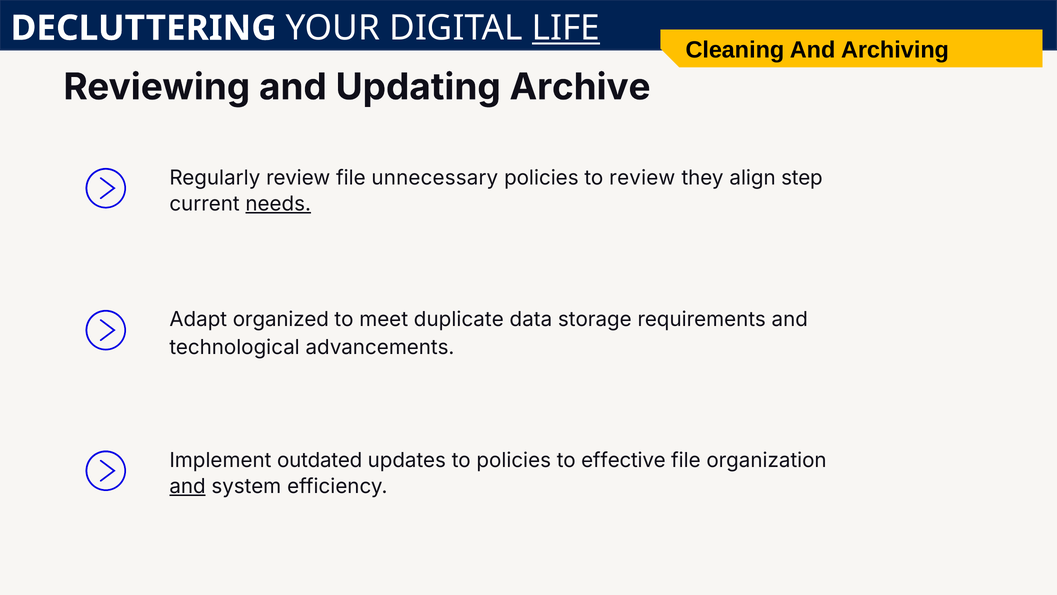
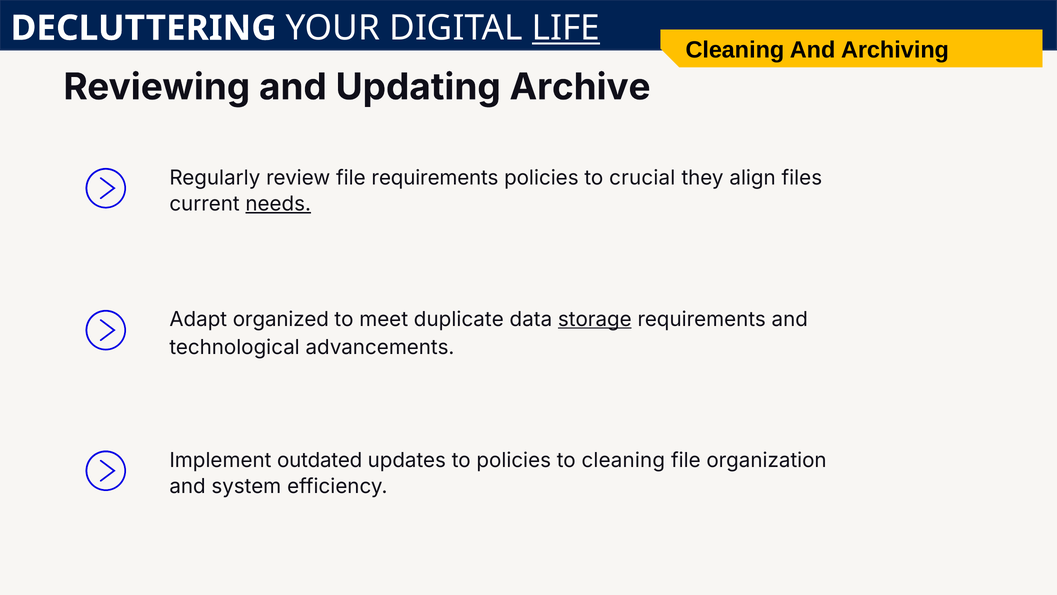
file unnecessary: unnecessary -> requirements (435, 178)
to review: review -> crucial (642, 178)
step: step -> files (802, 178)
storage underline: none -> present (595, 319)
to effective: effective -> cleaning (623, 460)
and underline: present -> none (188, 486)
